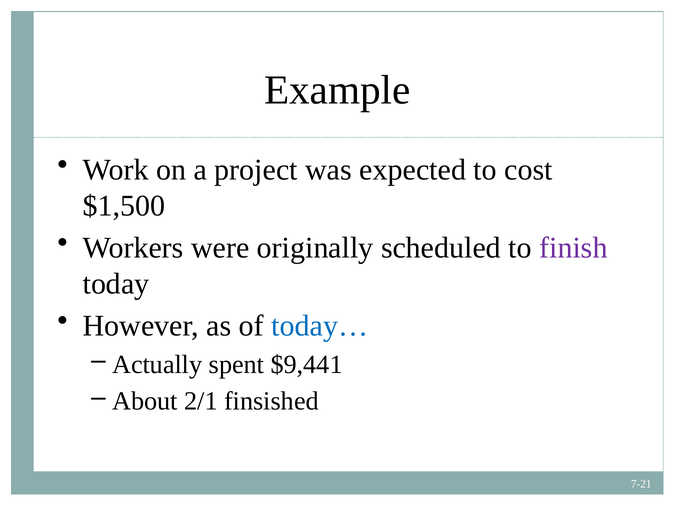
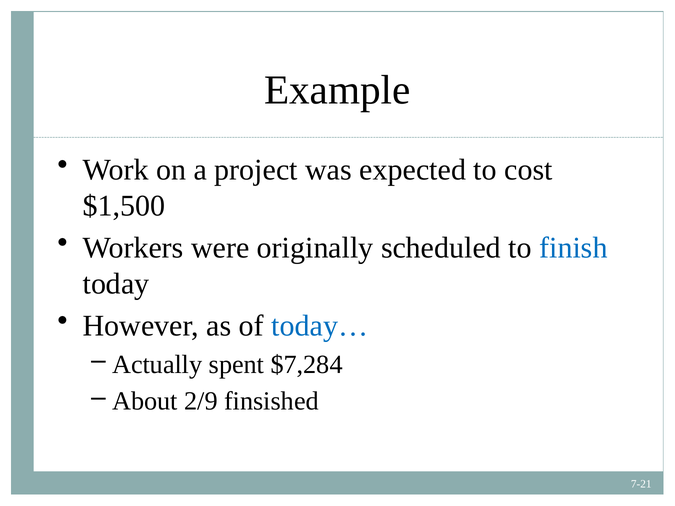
finish colour: purple -> blue (573, 248)
$9,441: $9,441 -> $7,284 (307, 365)
2/1: 2/1 -> 2/9 (201, 401)
